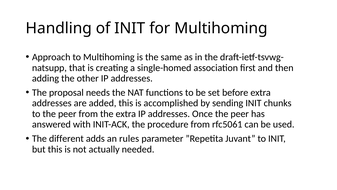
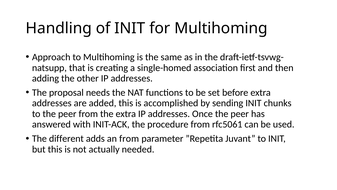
an rules: rules -> from (129, 138)
